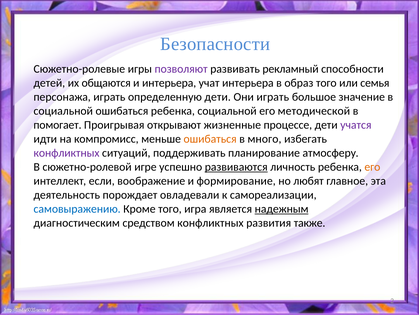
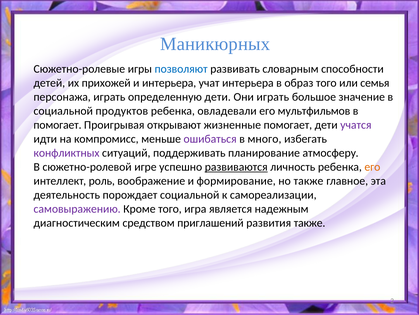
Безопасности: Безопасности -> Маникюрных (215, 44)
позволяют colour: purple -> blue (181, 69)
рекламный: рекламный -> словарным (291, 69)
общаются: общаются -> прихожей (106, 83)
социальной ошибаться: ошибаться -> продуктов (122, 111)
ребенка социальной: социальной -> овладевали (227, 111)
методической: методической -> мультфильмов (314, 111)
жизненные процессе: процессе -> помогает (288, 125)
ошибаться colour: orange -> purple (210, 139)
если: если -> роль (102, 181)
но любят: любят -> также (308, 181)
порождает овладевали: овладевали -> социальной (190, 195)
самовыражению colour: blue -> purple (77, 208)
надежным underline: present -> none (282, 208)
средством конфликтных: конфликтных -> приглашений (210, 222)
